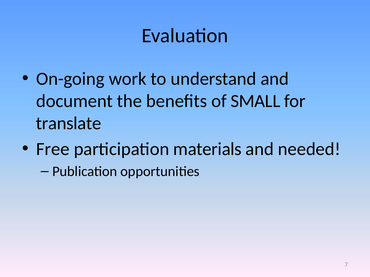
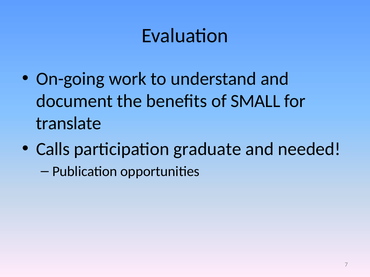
Free: Free -> Calls (53, 149)
materials: materials -> graduate (207, 149)
